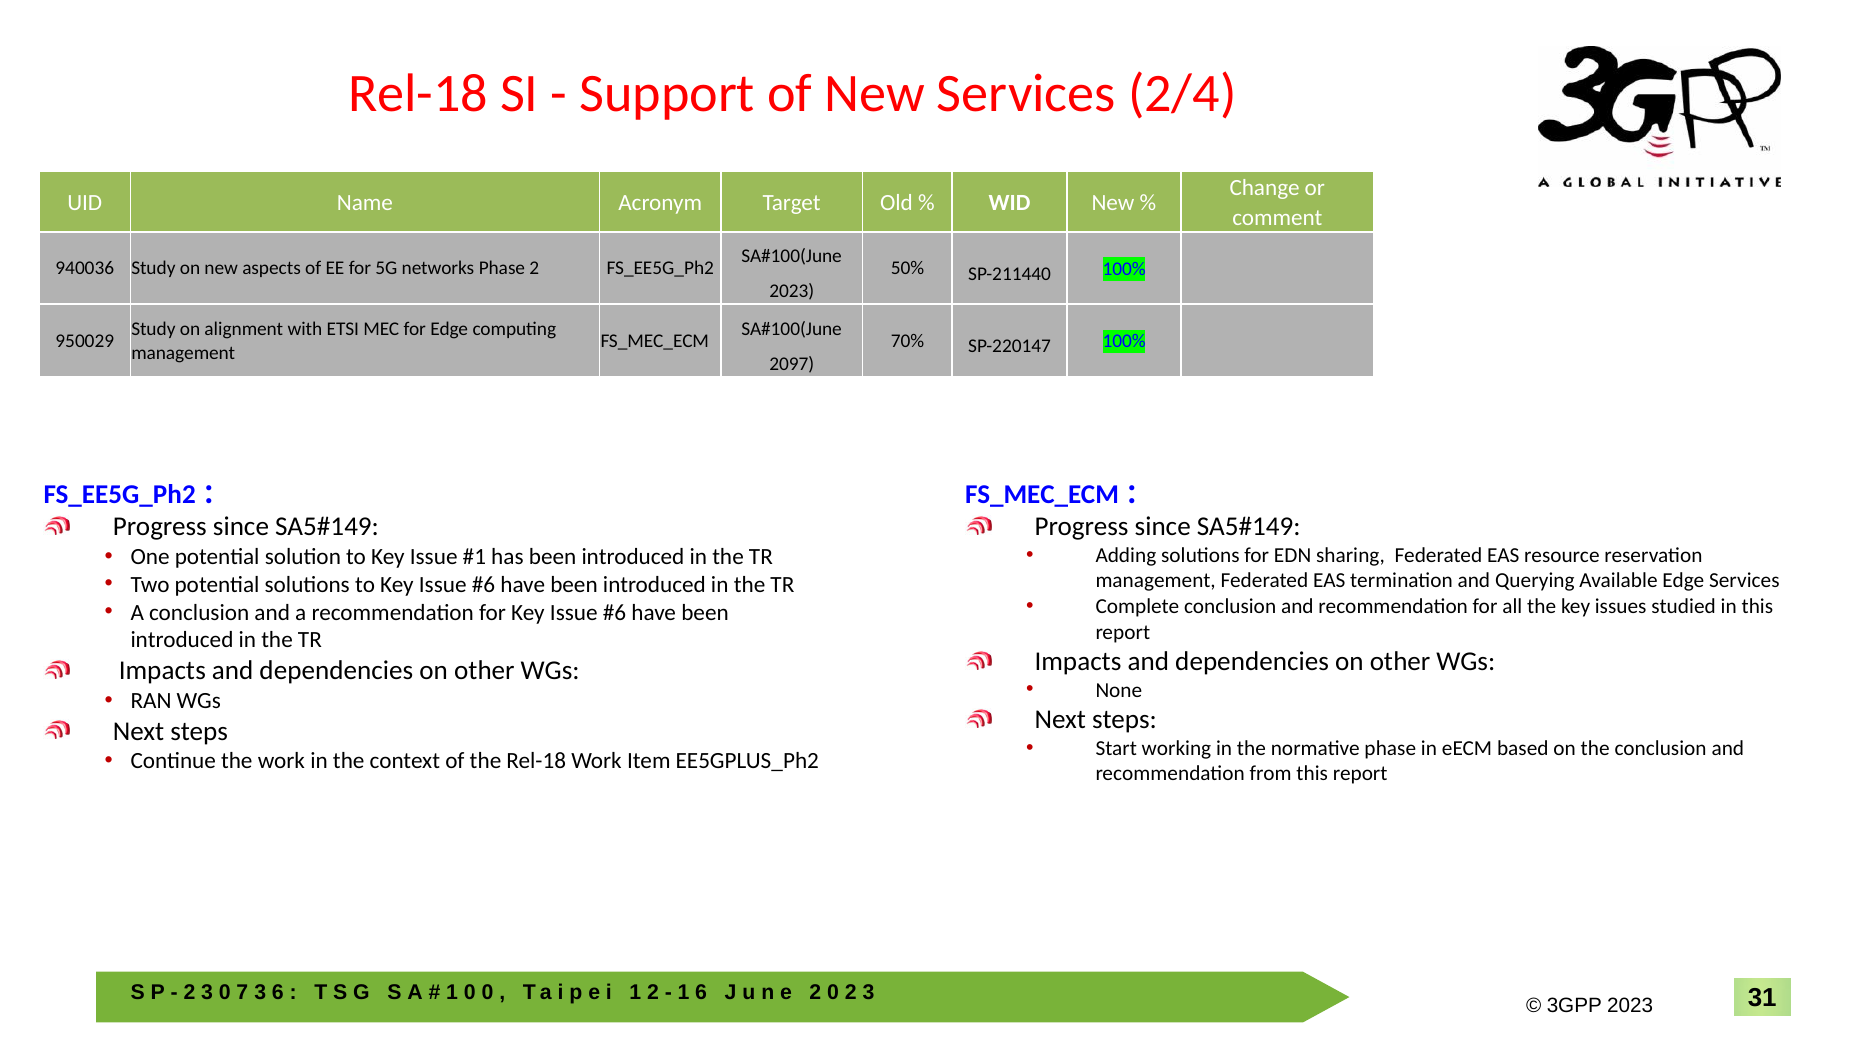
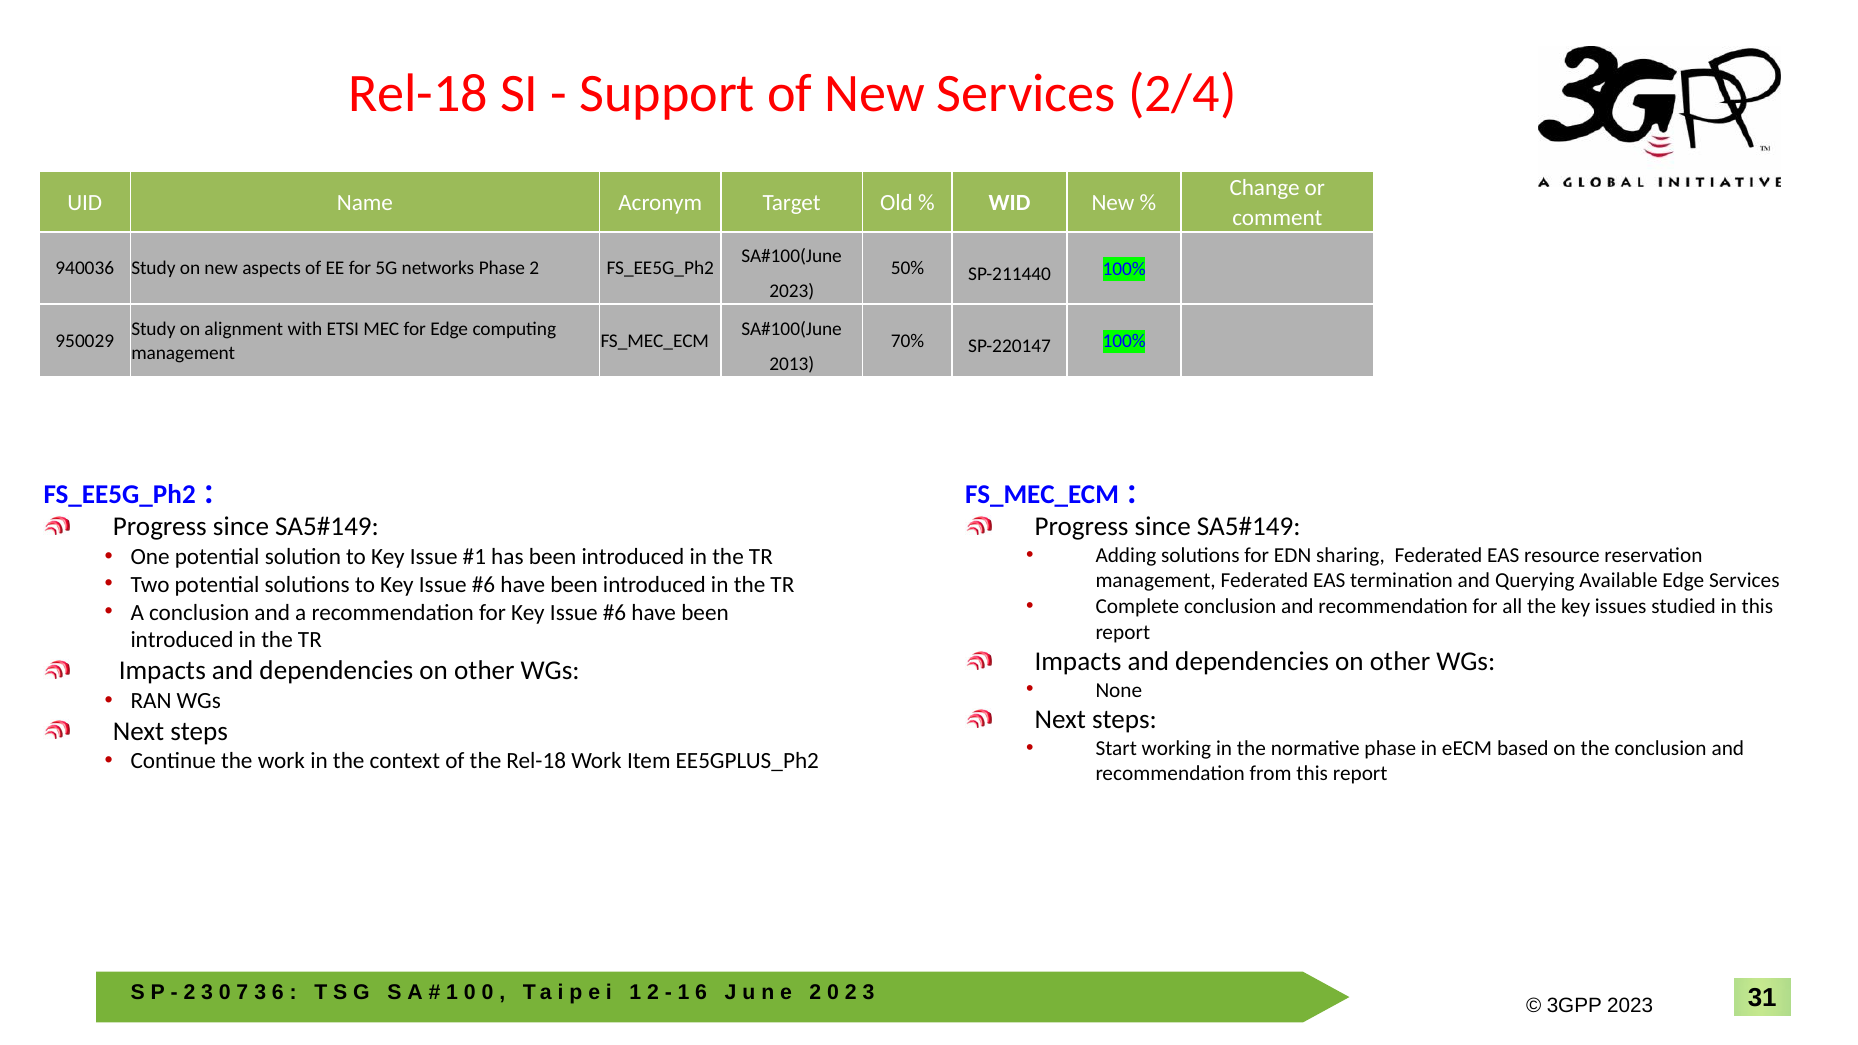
2097: 2097 -> 2013 (792, 364)
